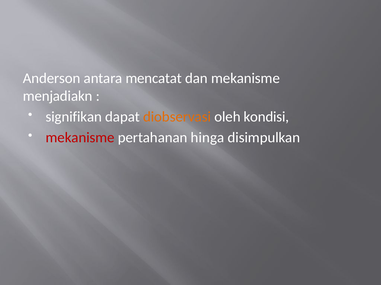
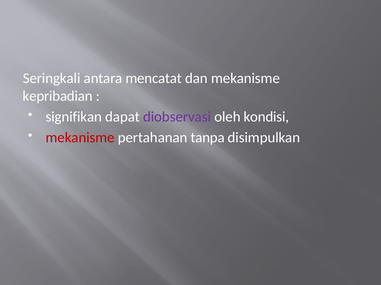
Anderson: Anderson -> Seringkali (52, 78)
menjadiakn: menjadiakn -> kepribadian (58, 96)
diobservasi colour: orange -> purple (177, 117)
hinga: hinga -> tanpa (208, 138)
